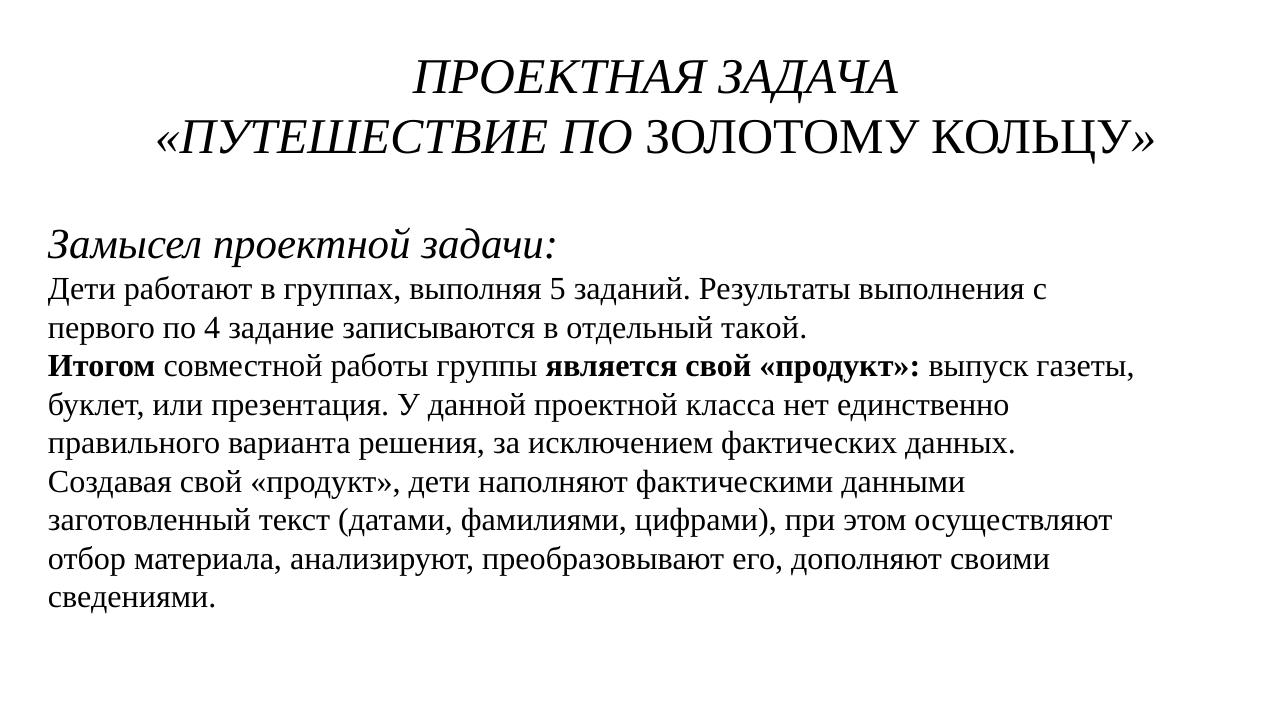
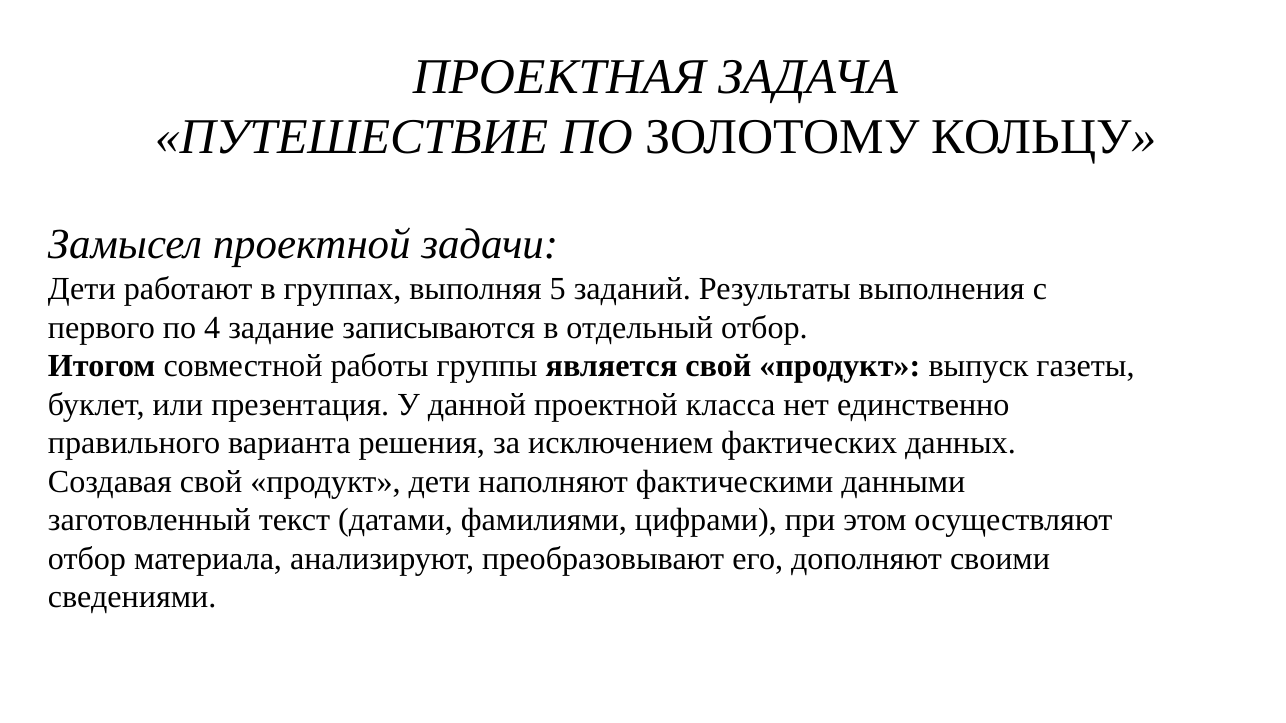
отдельный такой: такой -> отбор (764, 328)
